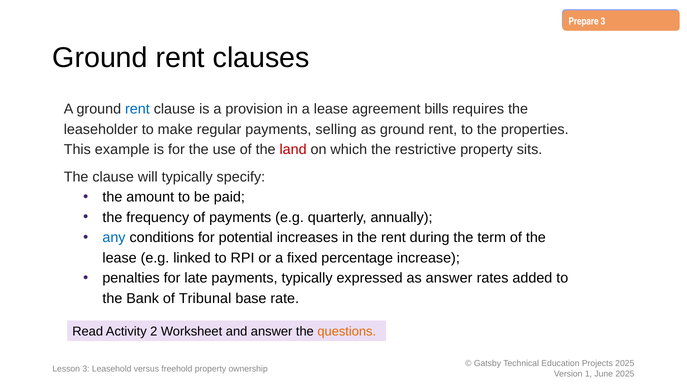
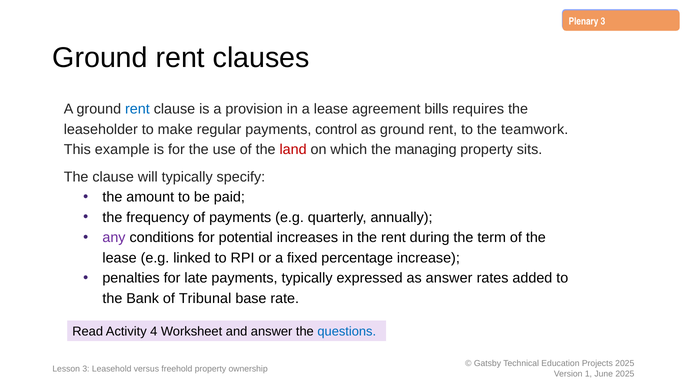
Prepare: Prepare -> Plenary (584, 22)
selling: selling -> control (336, 129)
properties: properties -> teamwork (535, 129)
restrictive: restrictive -> managing (426, 150)
any colour: blue -> purple (114, 238)
2: 2 -> 4 (154, 332)
questions colour: orange -> blue (347, 332)
